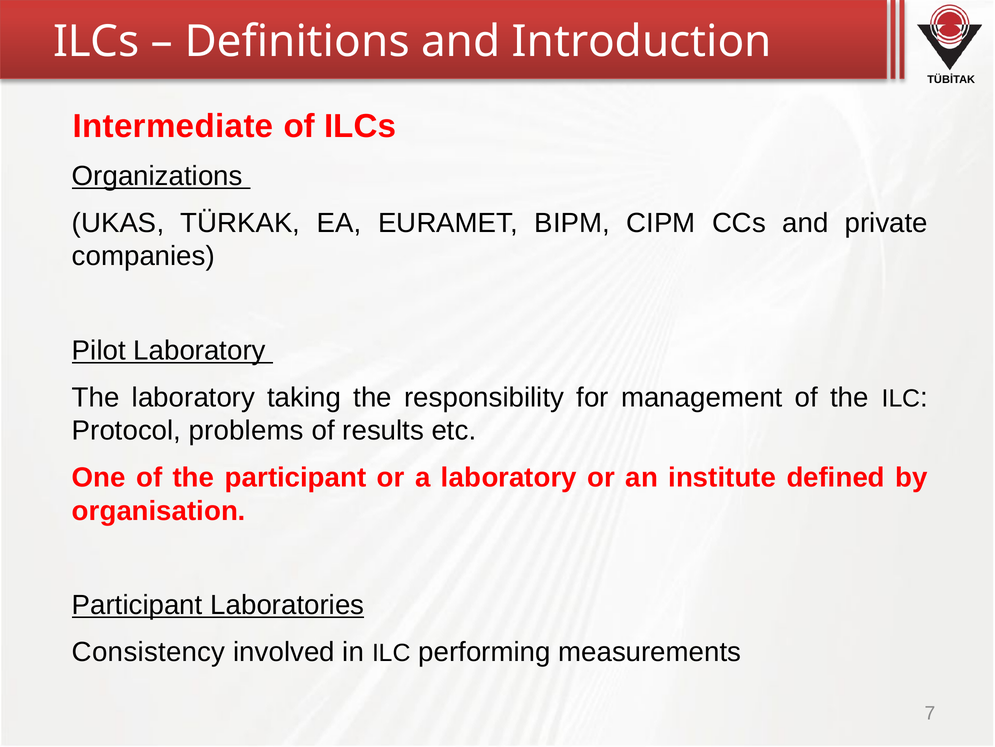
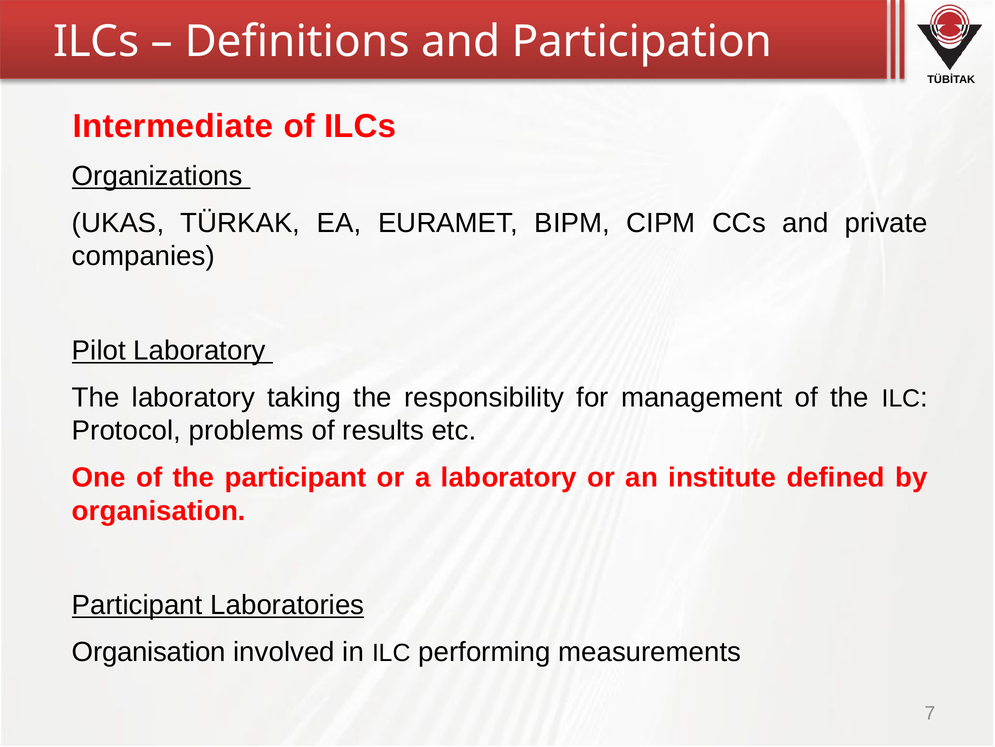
Introduction: Introduction -> Participation (642, 42)
Consistency: Consistency -> Organisation (149, 651)
